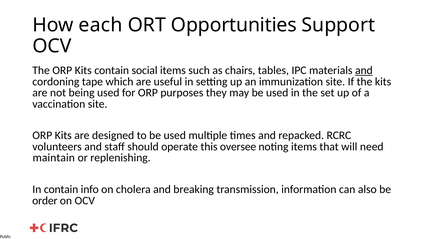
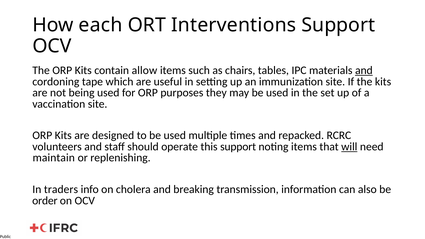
Opportunities: Opportunities -> Interventions (234, 25)
social: social -> allow (144, 70)
this oversee: oversee -> support (238, 147)
will underline: none -> present (349, 147)
In contain: contain -> traders (61, 189)
